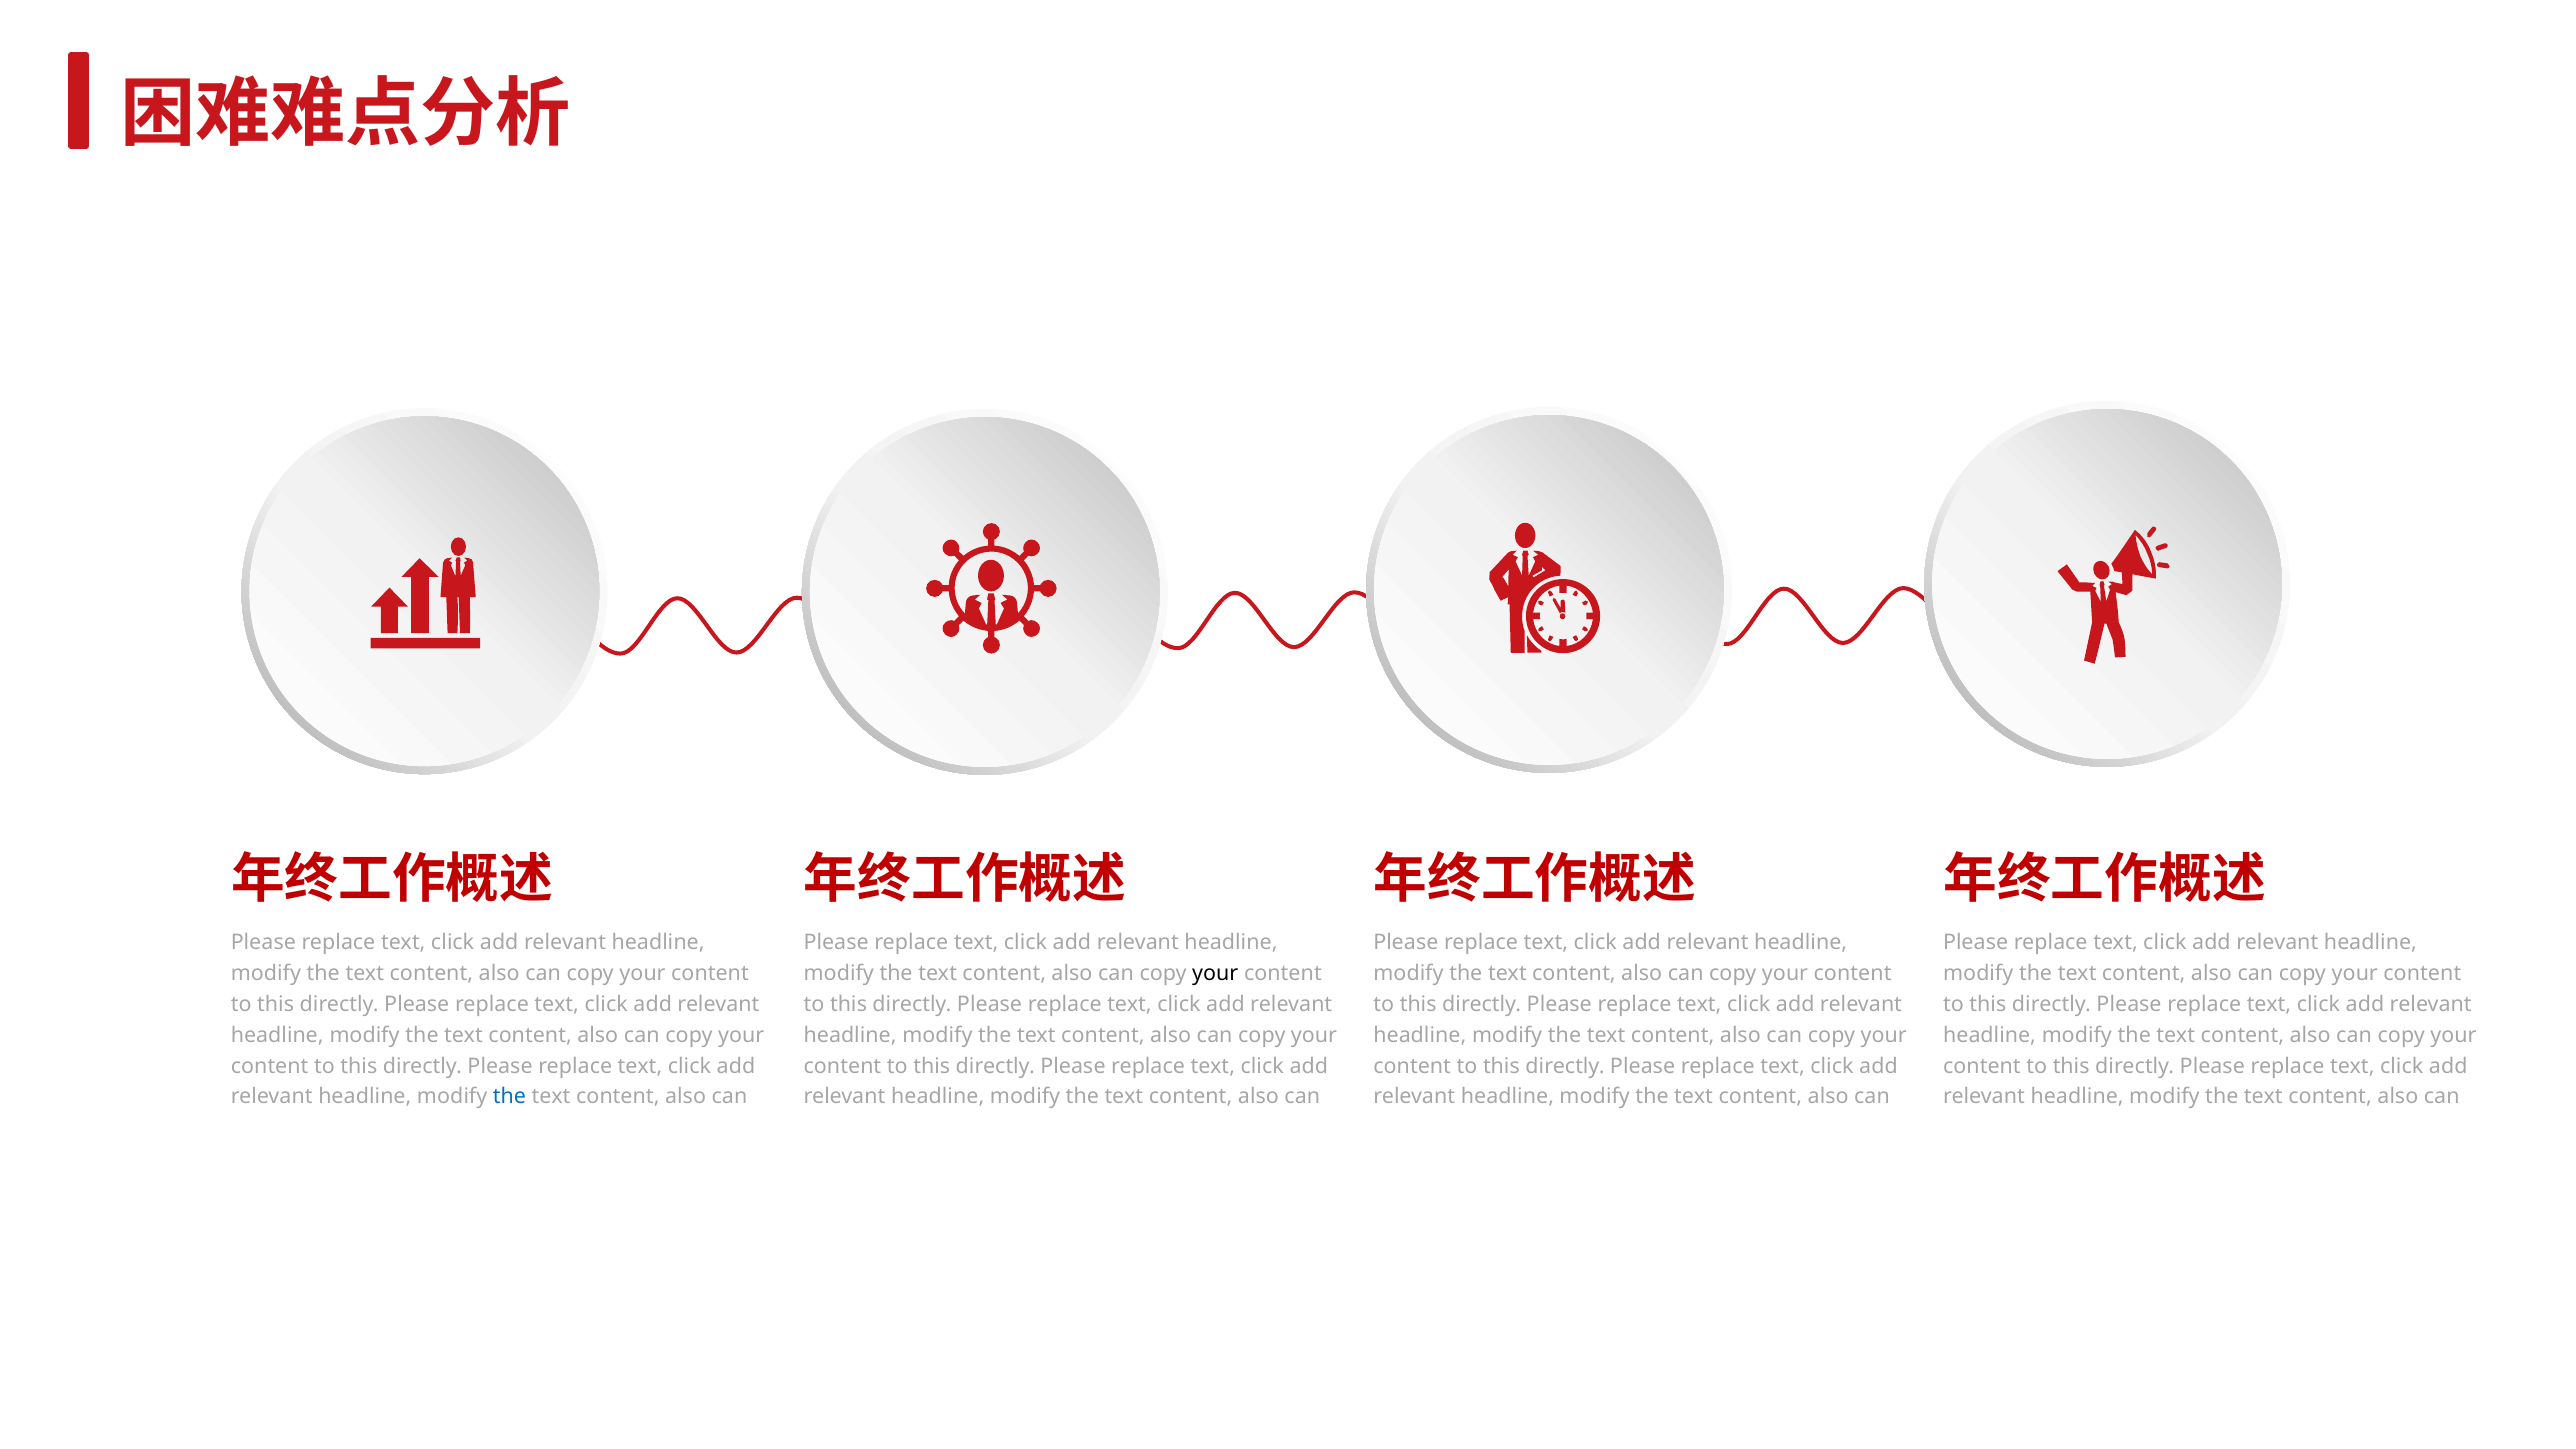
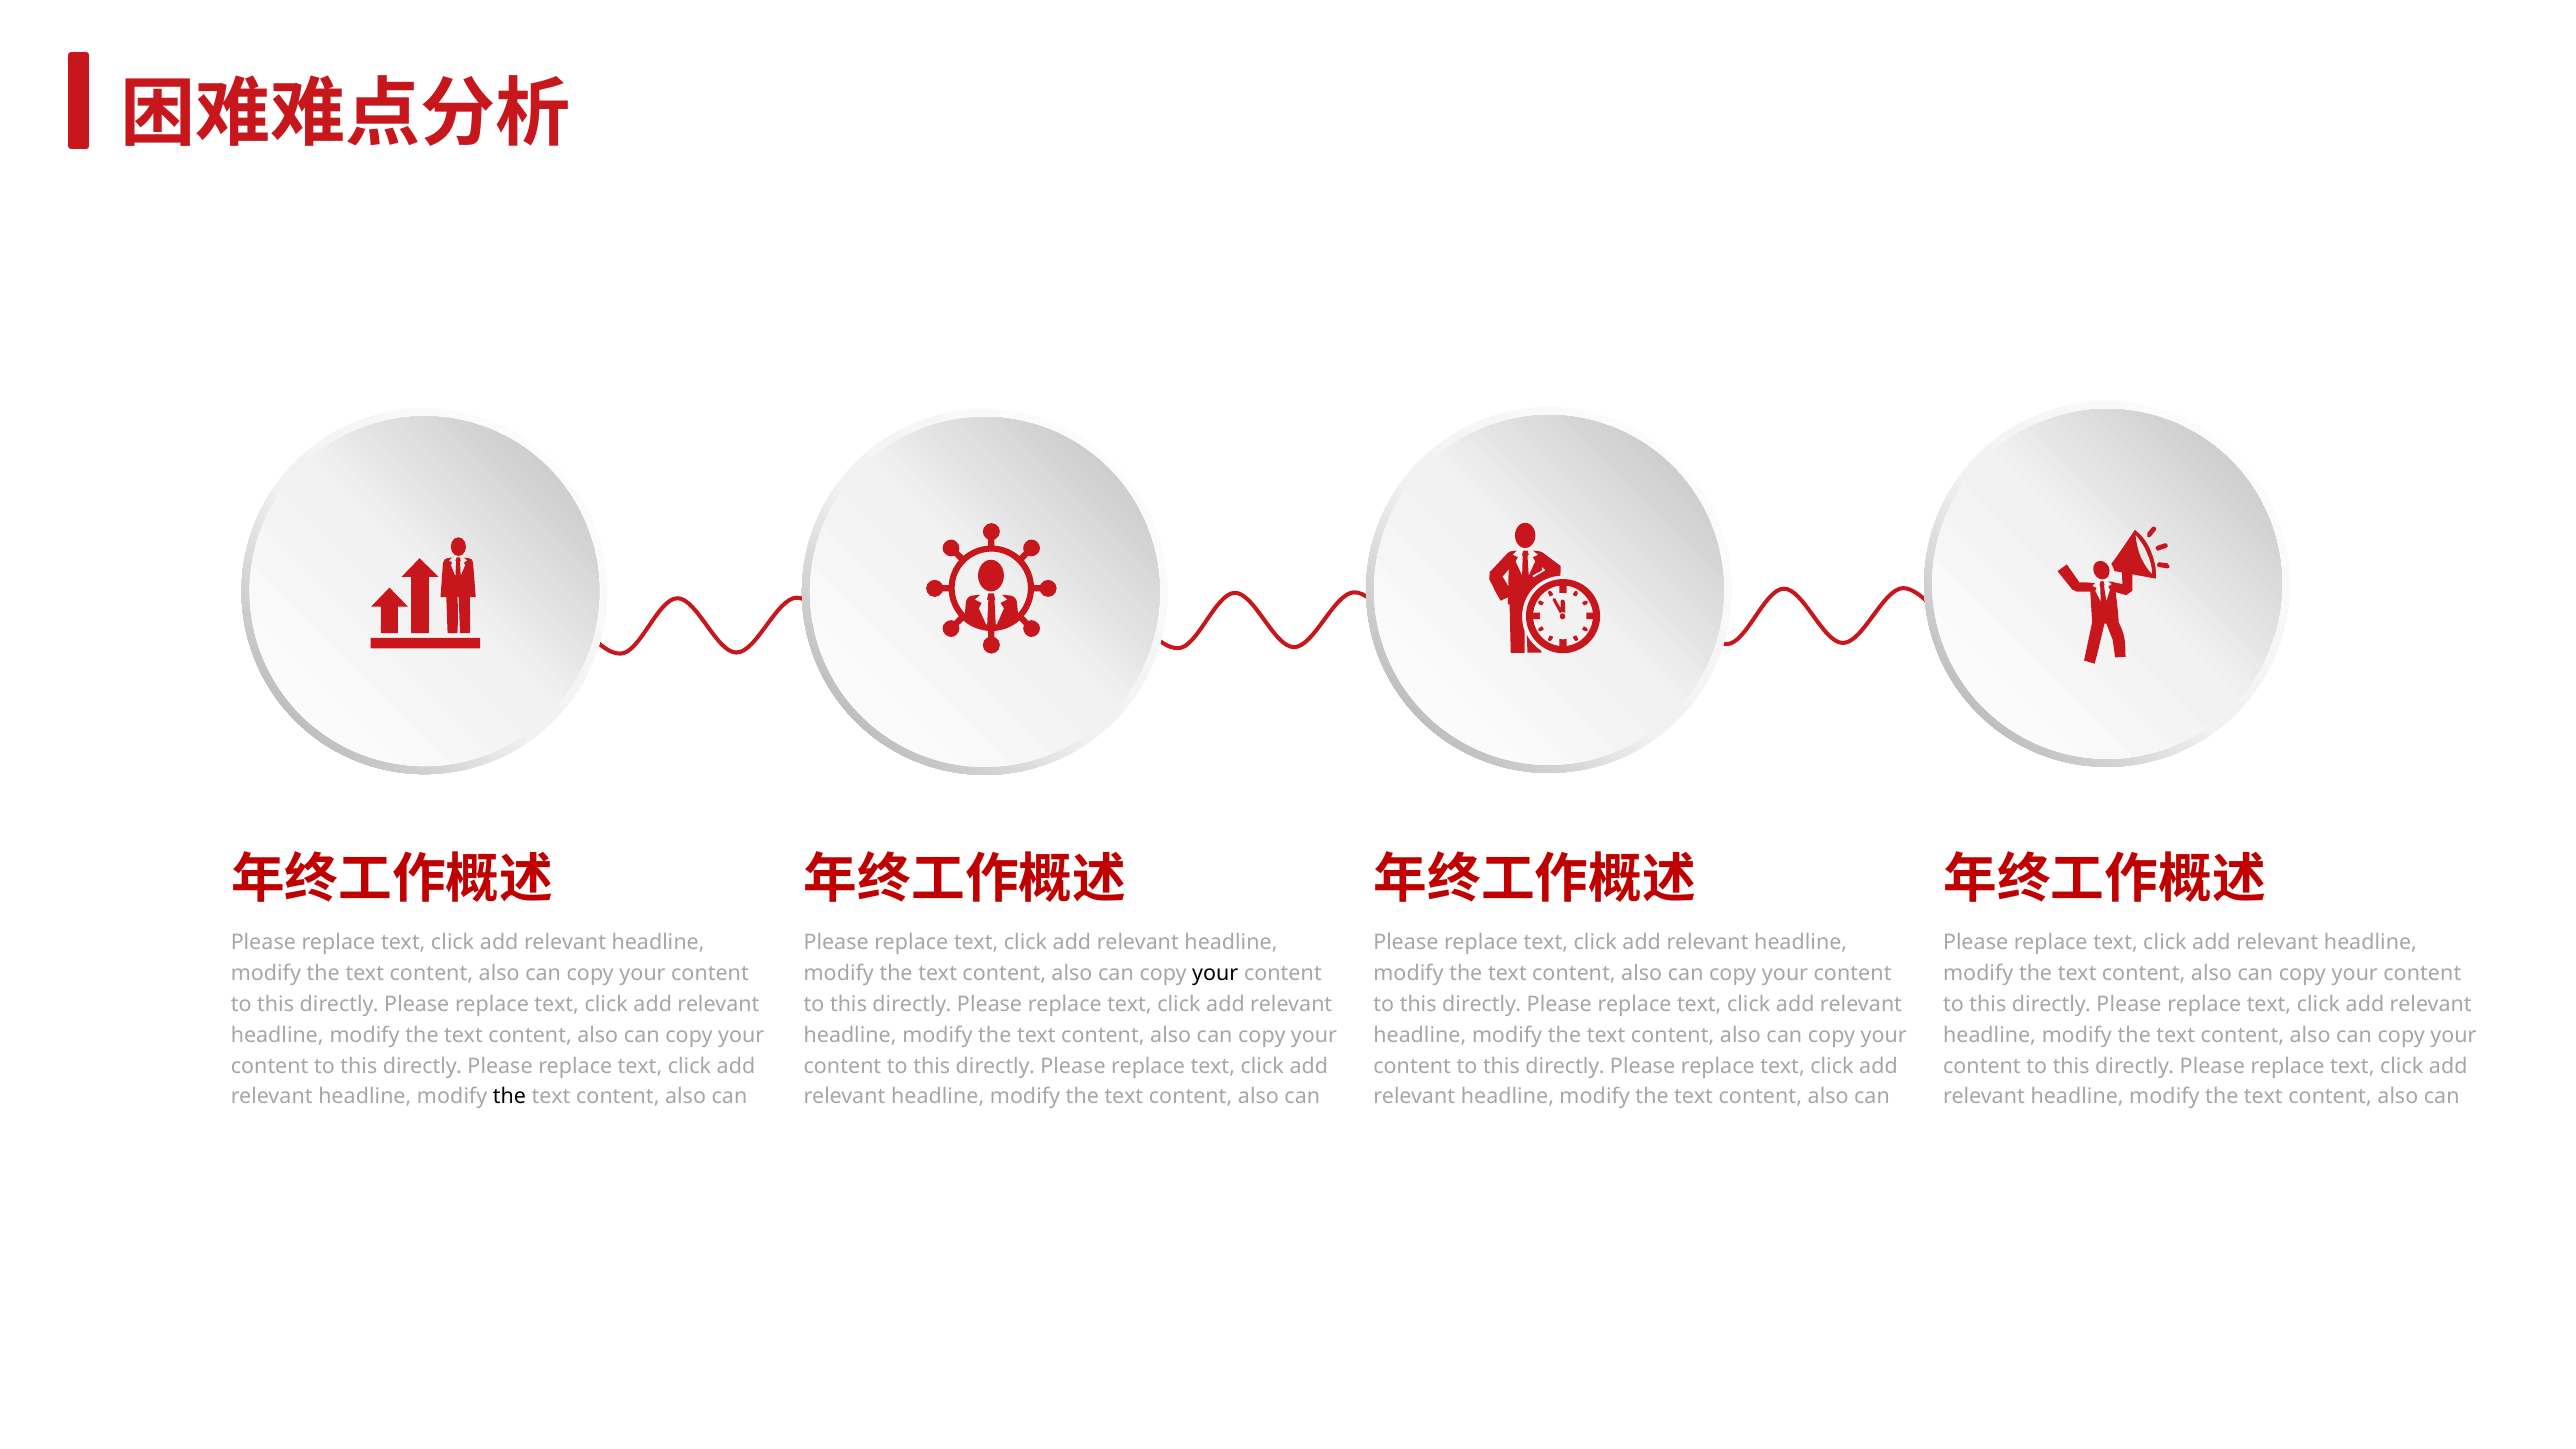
the colour: blue -> black (509, 1097)
